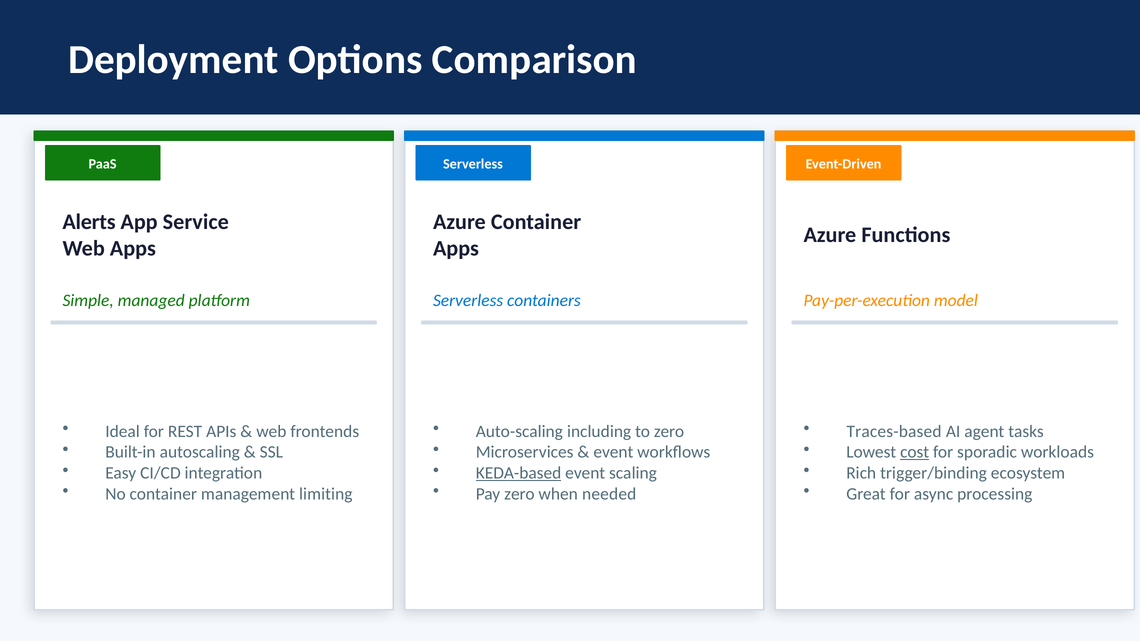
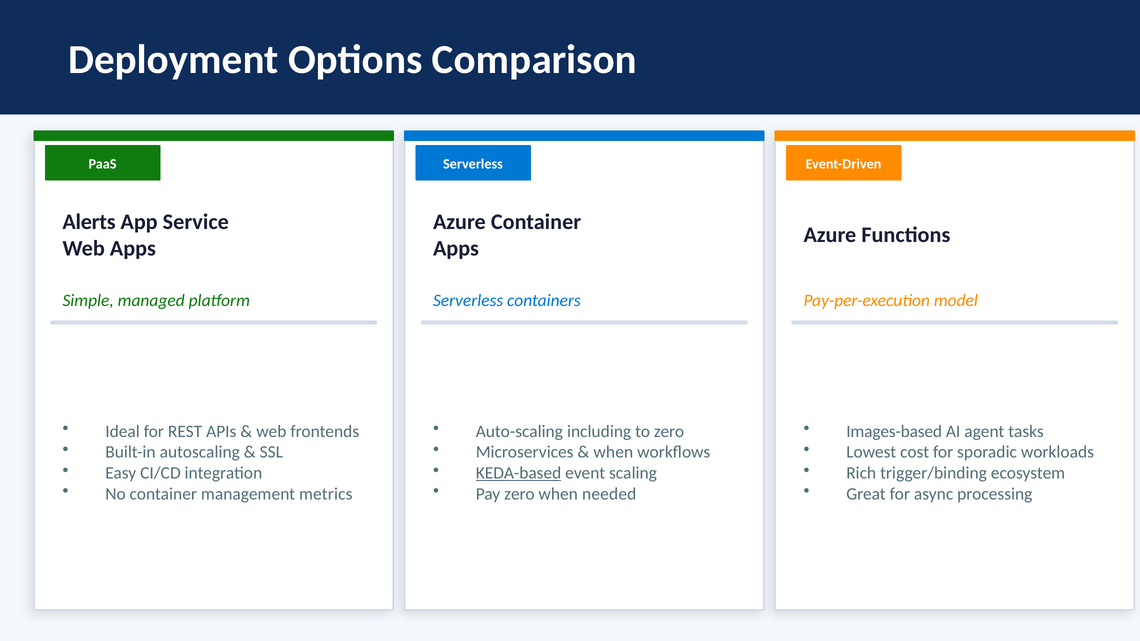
Traces-based: Traces-based -> Images-based (894, 431)
event: event -> when (613, 452)
cost underline: present -> none (915, 452)
limiting: limiting -> metrics (326, 494)
